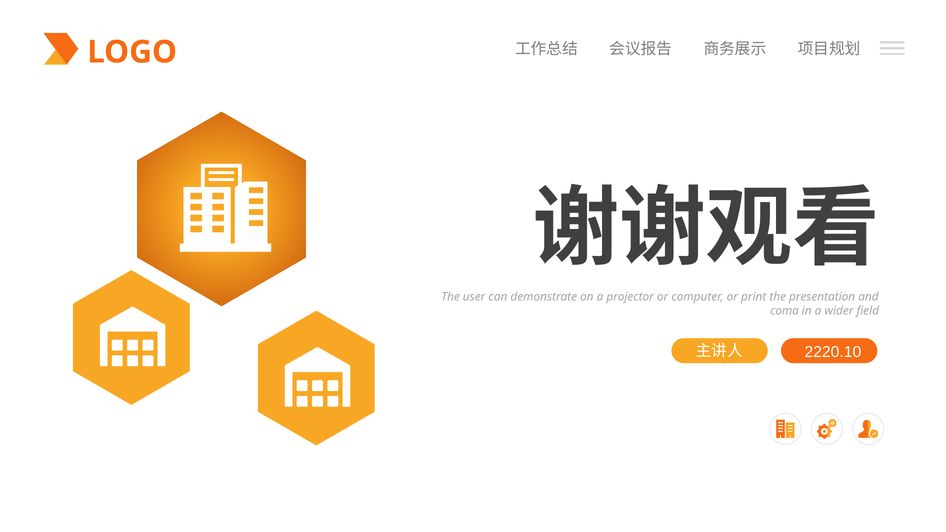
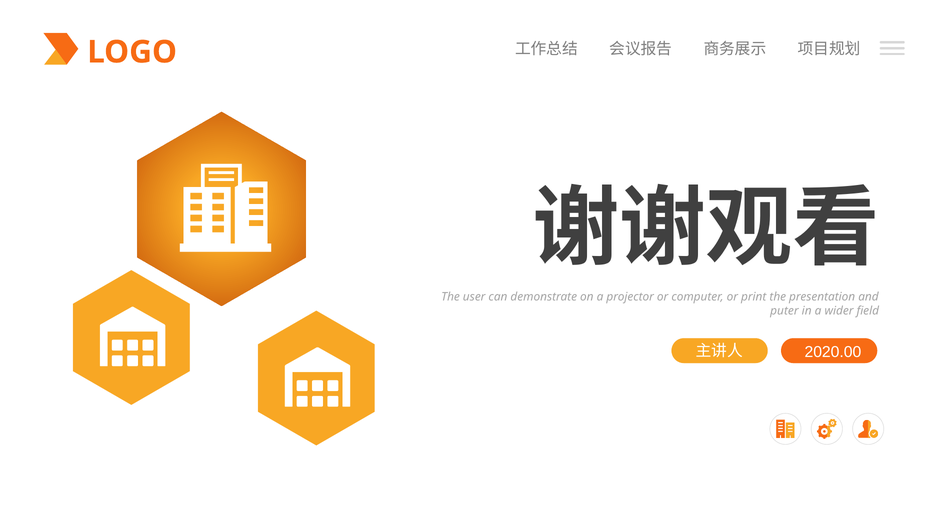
coma: coma -> puter (784, 311)
2220.10: 2220.10 -> 2020.00 (833, 352)
